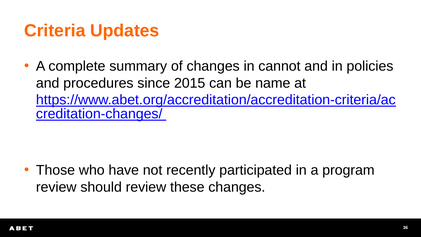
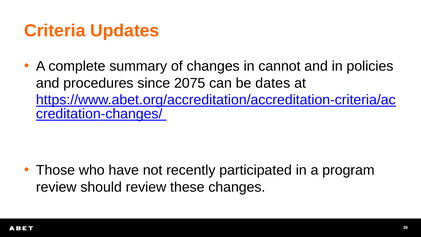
2015: 2015 -> 2075 (190, 83)
name: name -> dates (273, 83)
